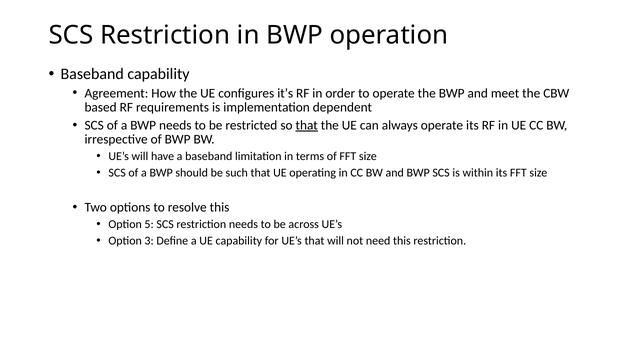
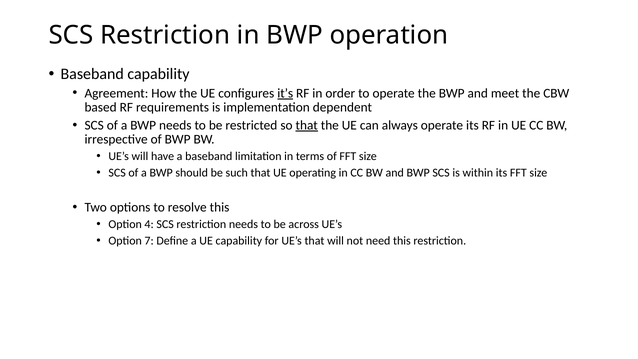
it’s underline: none -> present (285, 93)
5: 5 -> 4 (149, 224)
3: 3 -> 7 (149, 240)
